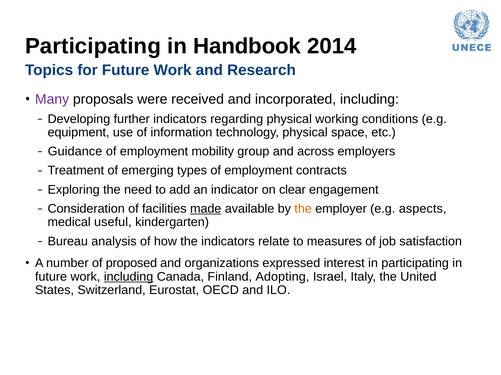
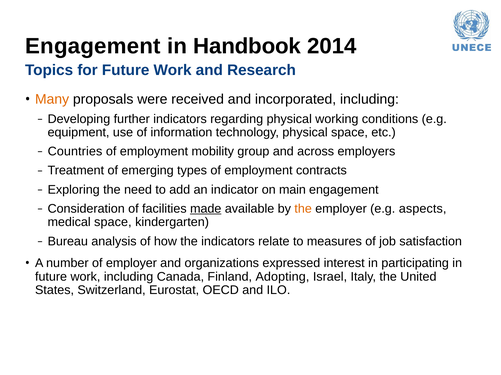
Participating: Participating -> Engagement (93, 46)
Many colour: purple -> orange (52, 99)
Guidance: Guidance -> Countries (75, 152)
clear: clear -> main (292, 190)
medical useful: useful -> space (113, 223)
of proposed: proposed -> employer (131, 264)
including underline: present -> none (129, 277)
